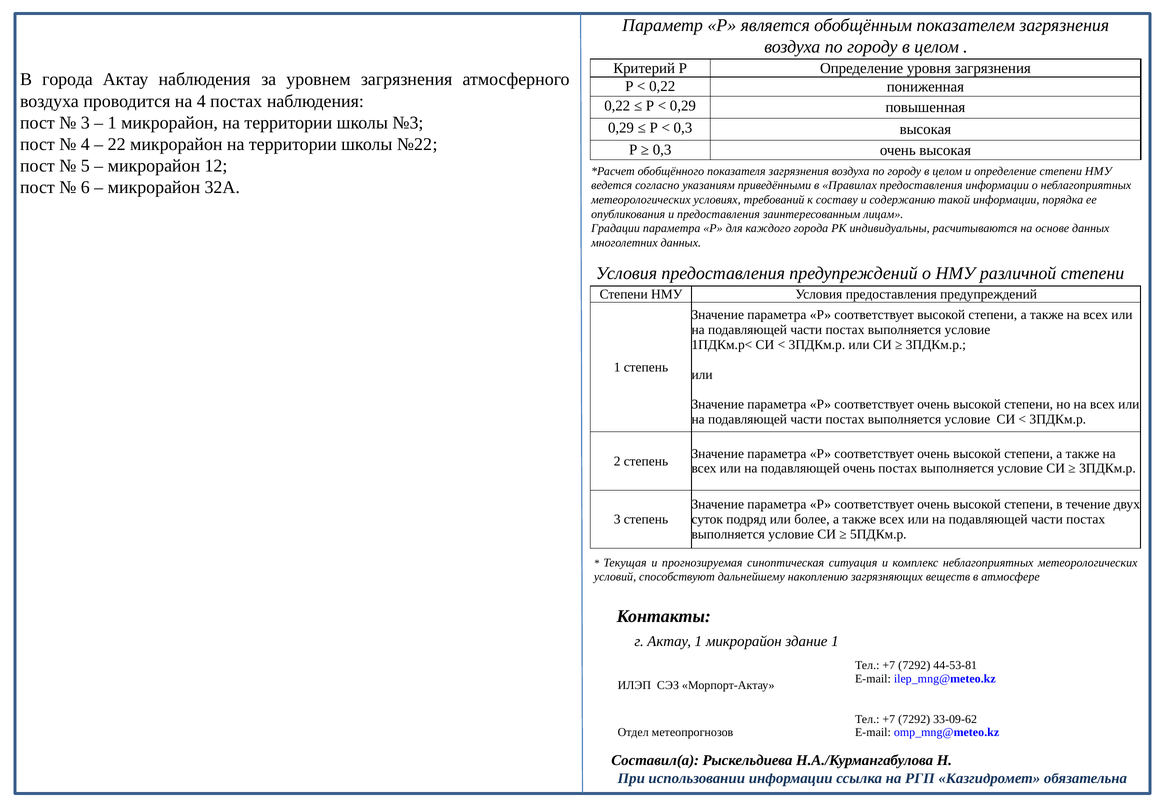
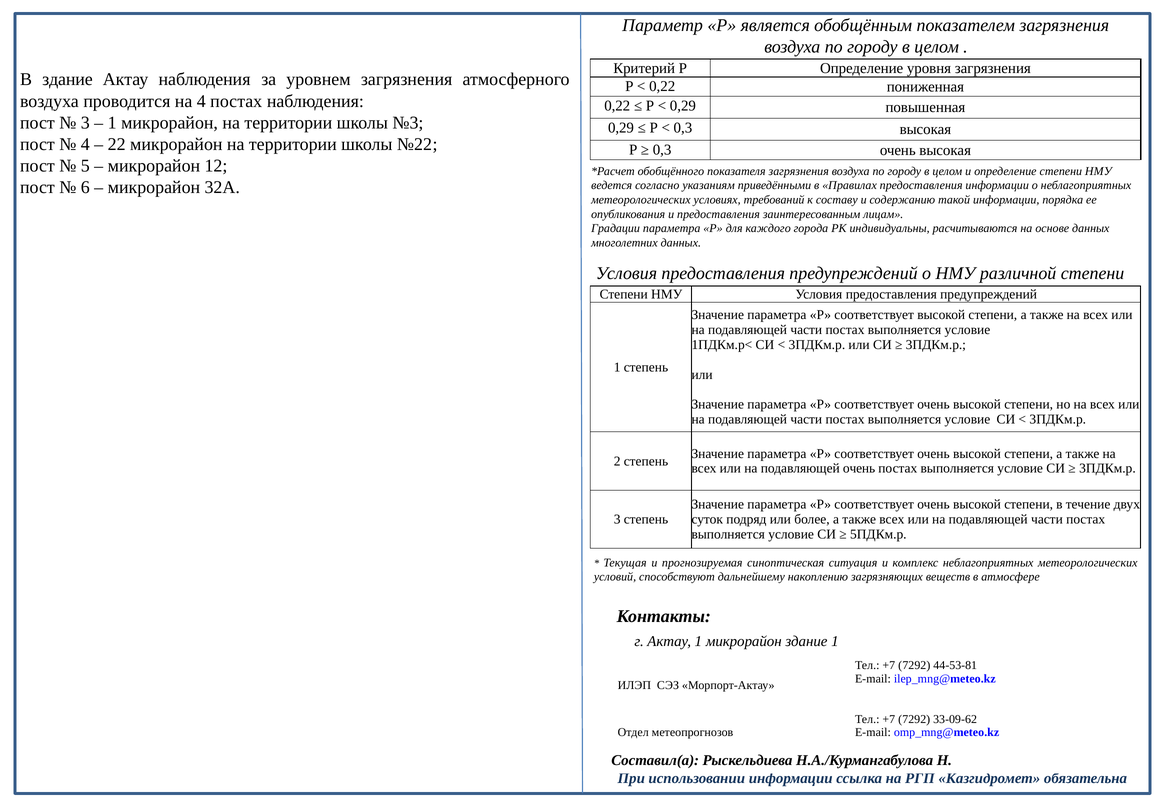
В города: города -> здание (67, 80)
